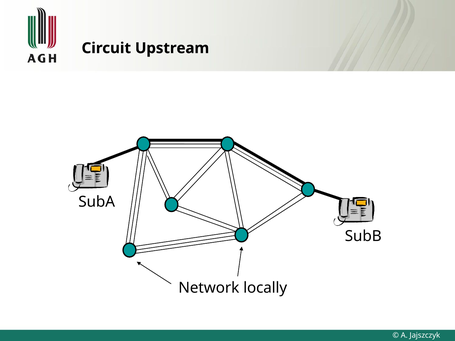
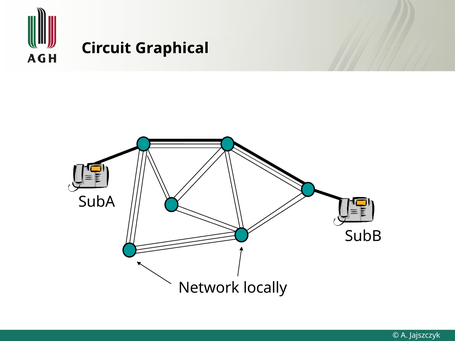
Upstream: Upstream -> Graphical (172, 48)
